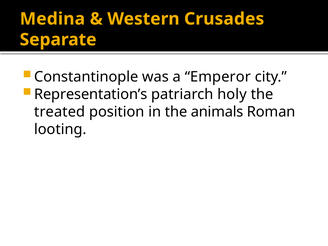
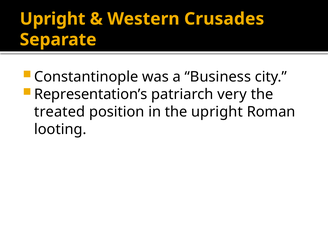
Medina: Medina -> Upright (53, 19)
Emperor: Emperor -> Business (218, 77)
holy: holy -> very (232, 94)
the animals: animals -> upright (217, 112)
